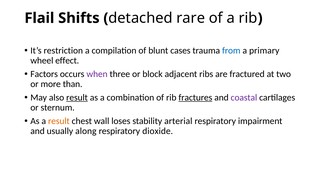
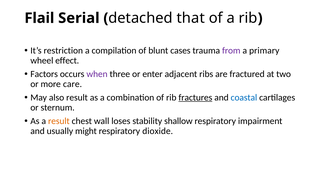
Shifts: Shifts -> Serial (79, 18)
rare: rare -> that (191, 18)
from colour: blue -> purple (231, 51)
block: block -> enter (153, 74)
than: than -> care (73, 84)
result underline: present -> none (77, 98)
coastal colour: purple -> blue (244, 98)
arterial: arterial -> shallow (178, 121)
along: along -> might (86, 131)
